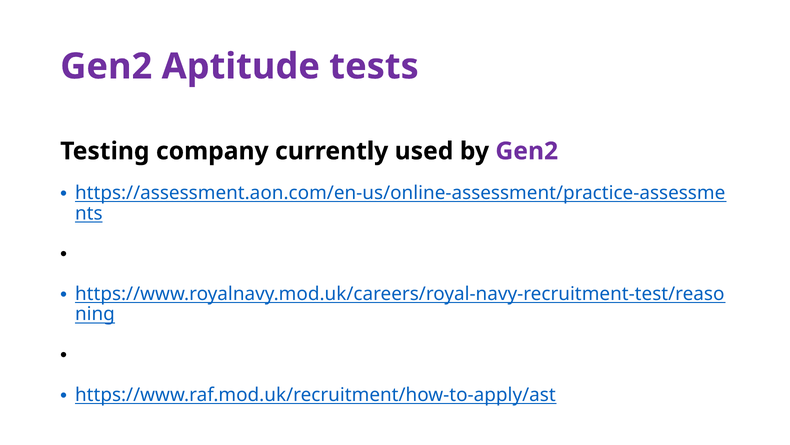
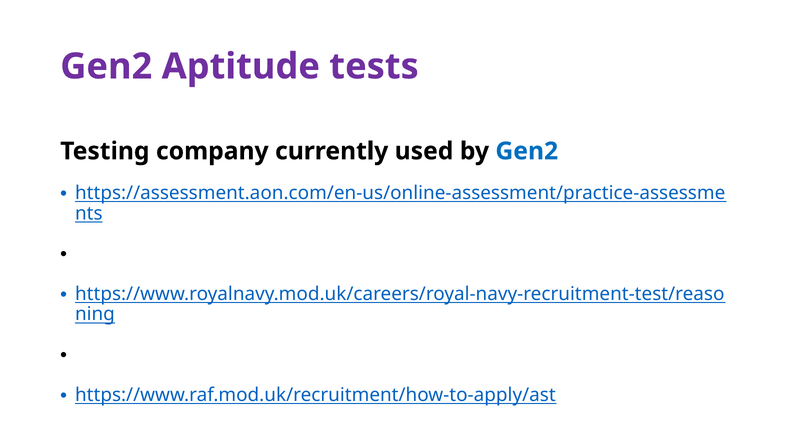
Gen2 colour: purple -> blue (527, 151)
